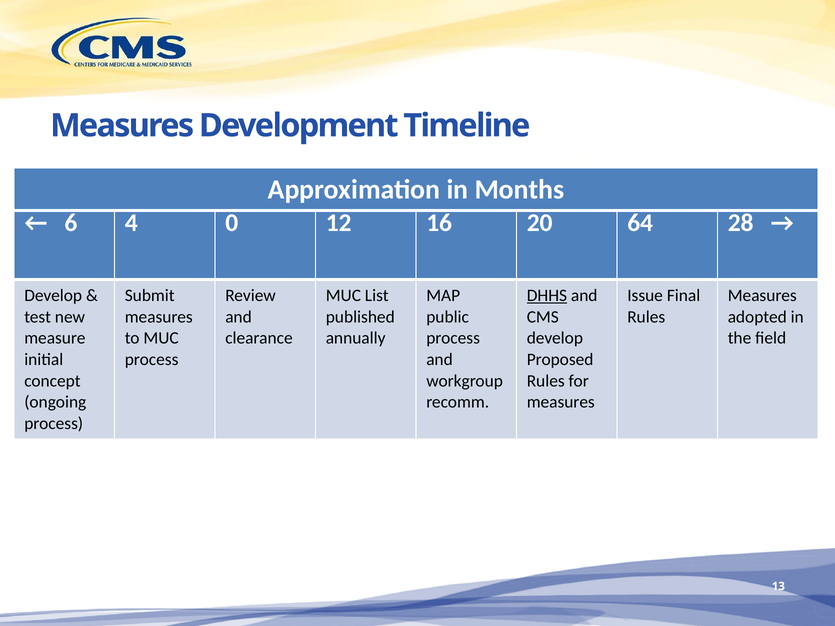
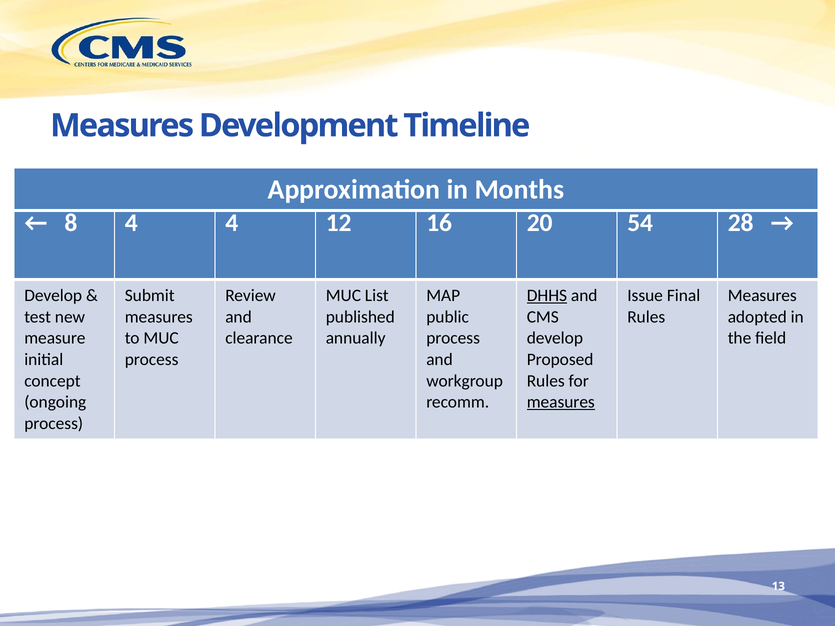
6: 6 -> 8 (71, 223)
4 0: 0 -> 4 (232, 223)
64: 64 -> 54 (640, 223)
measures underline: none -> present (561, 402)
